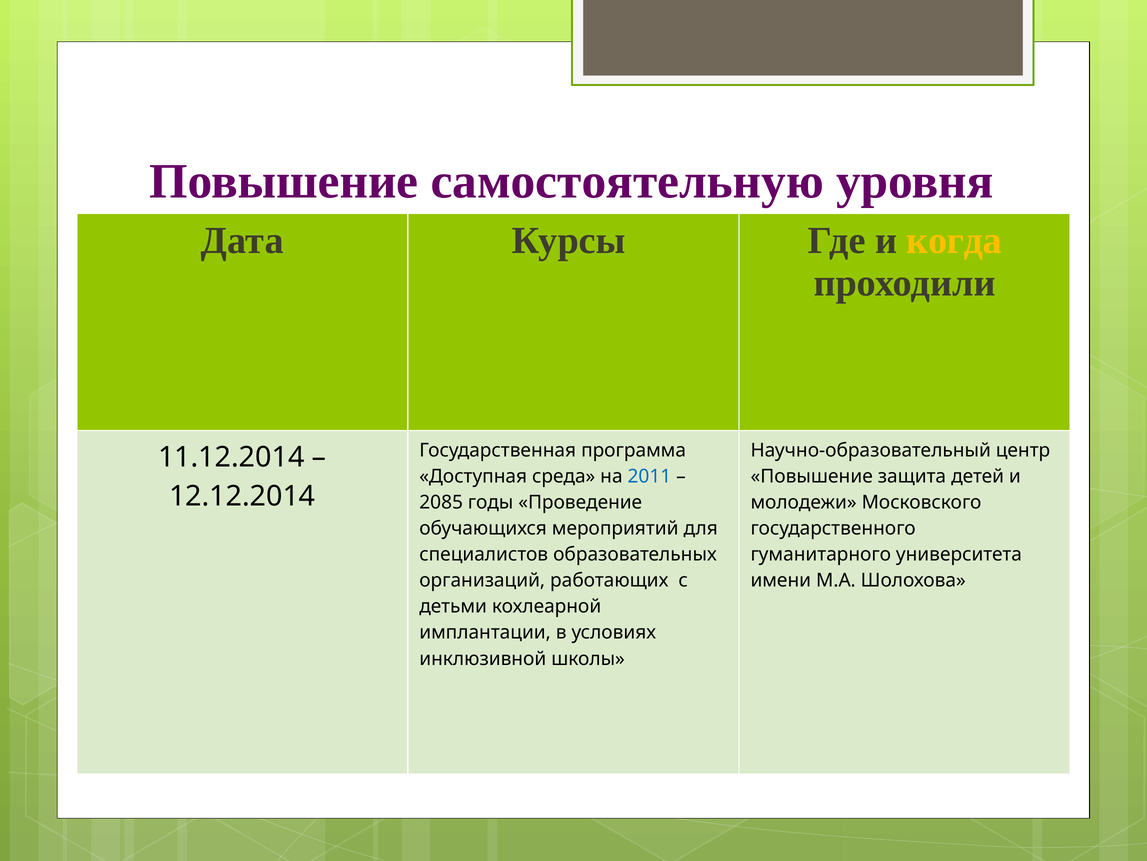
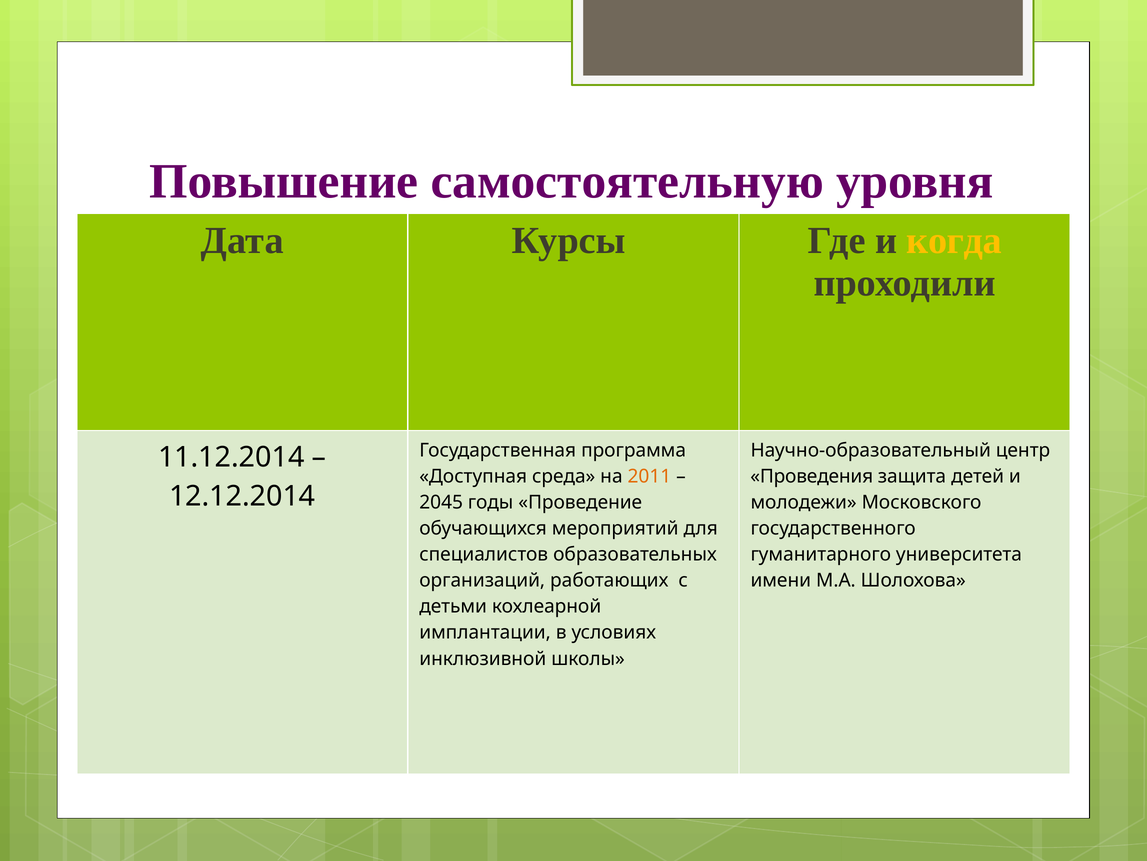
2011 colour: blue -> orange (649, 476)
Повышение: Повышение -> Проведения (812, 476)
2085: 2085 -> 2045 (441, 502)
